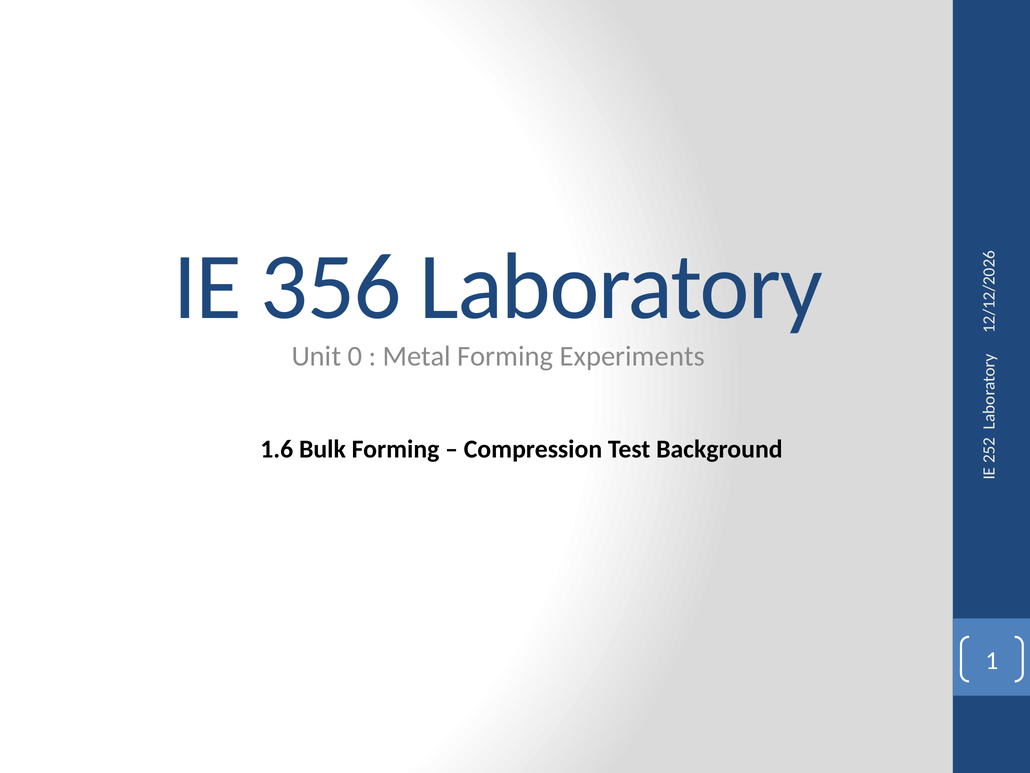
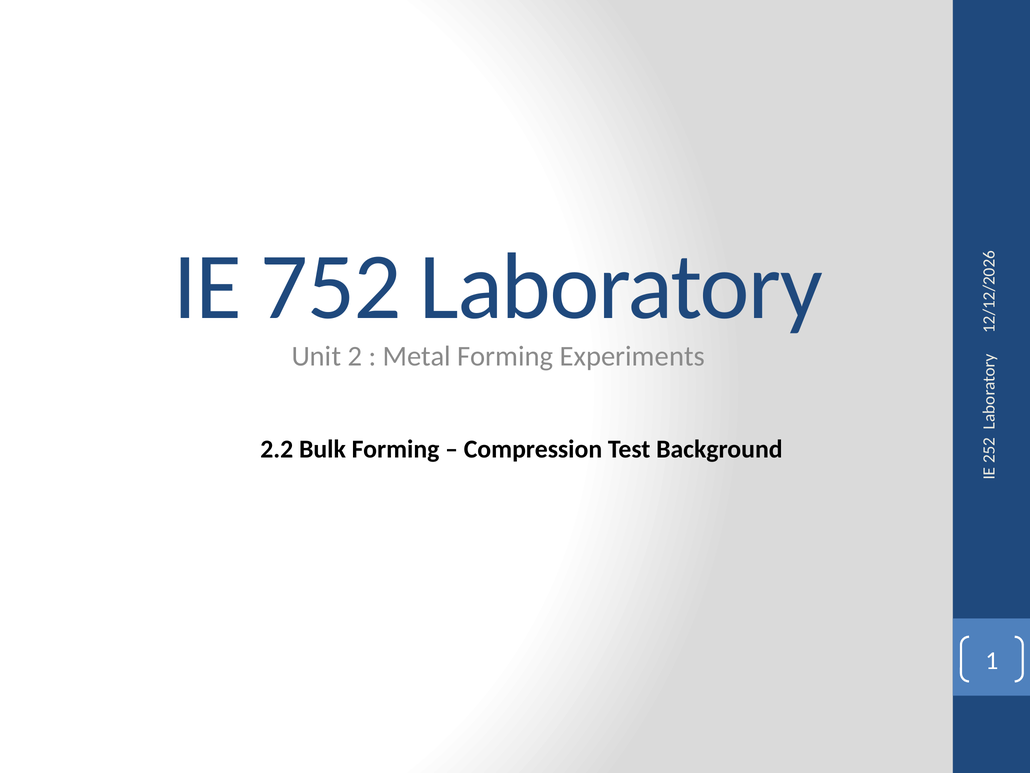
356: 356 -> 752 (331, 287)
Unit 0: 0 -> 2 (355, 356)
1.6: 1.6 -> 2.2 (277, 449)
